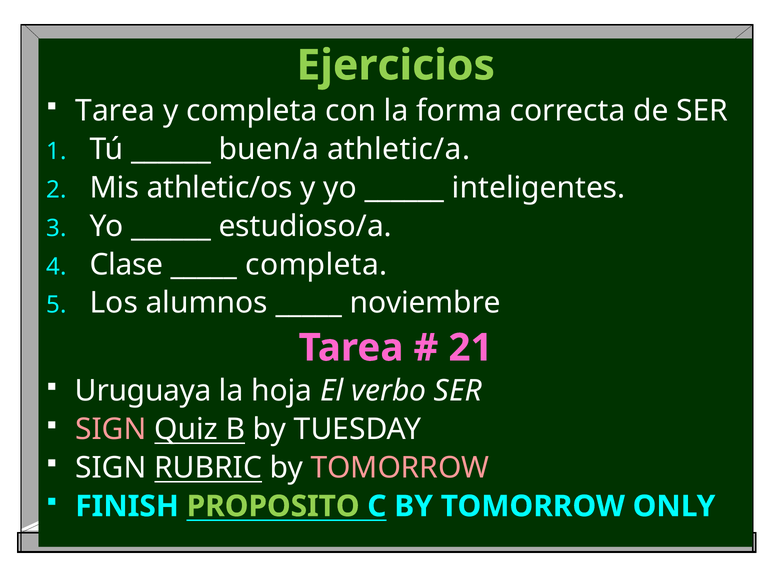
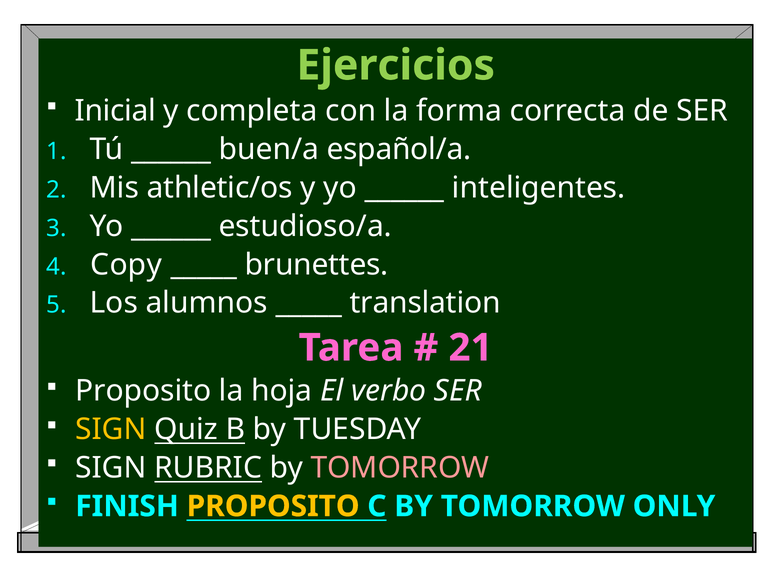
Tarea: Tarea -> Inicial (115, 111)
athletic/a: athletic/a -> español/a (399, 149)
Clase: Clase -> Copy (126, 265)
completa: completa -> brunettes (317, 265)
noviembre: noviembre -> translation (425, 303)
Uruguaya: Uruguaya -> Proposito (143, 391)
SIGN colour: pink -> yellow (111, 429)
PROPOSITO colour: light green -> yellow (273, 506)
